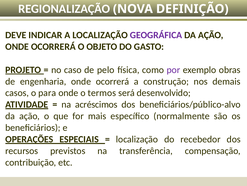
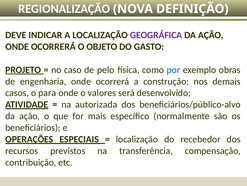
por colour: purple -> blue (173, 70)
termos: termos -> valores (102, 93)
acréscimos: acréscimos -> autorizada (96, 104)
